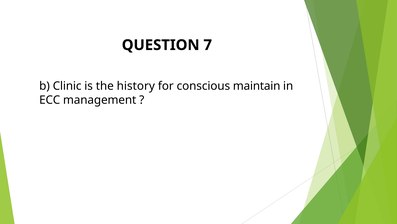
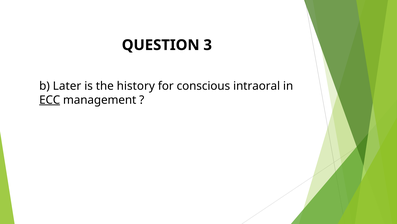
7: 7 -> 3 (208, 45)
Clinic: Clinic -> Later (67, 86)
maintain: maintain -> intraoral (257, 86)
ECC underline: none -> present (50, 100)
